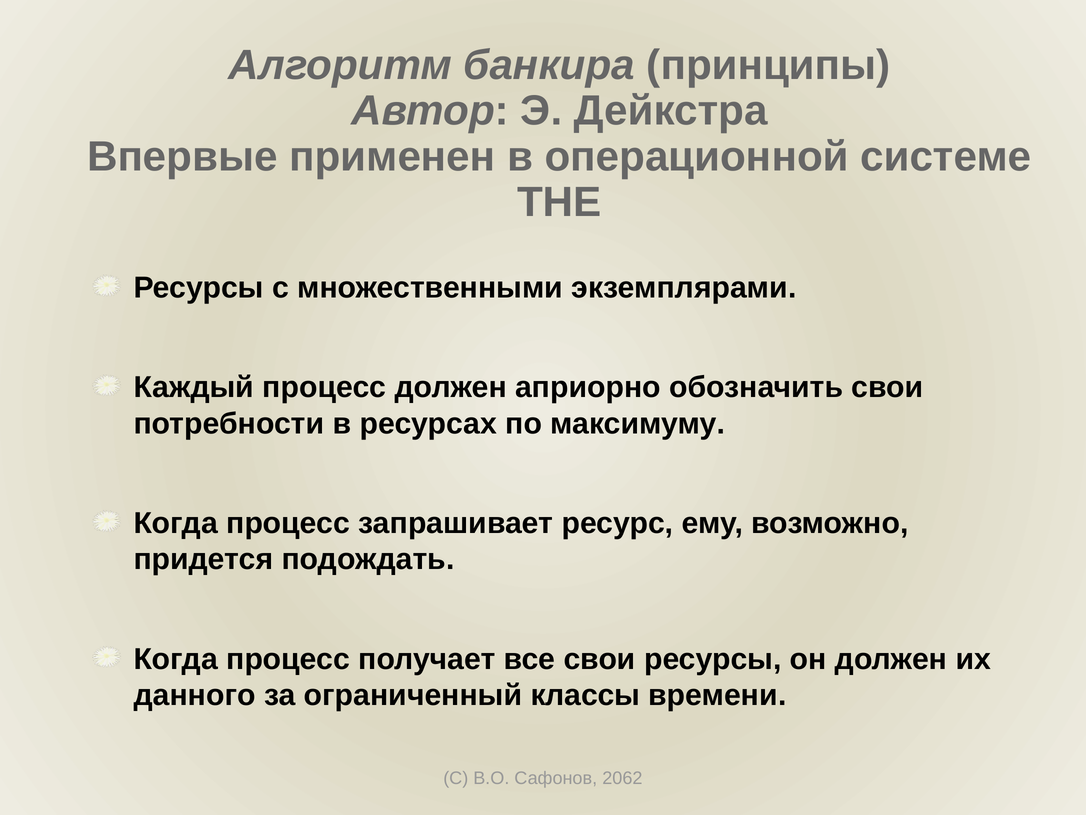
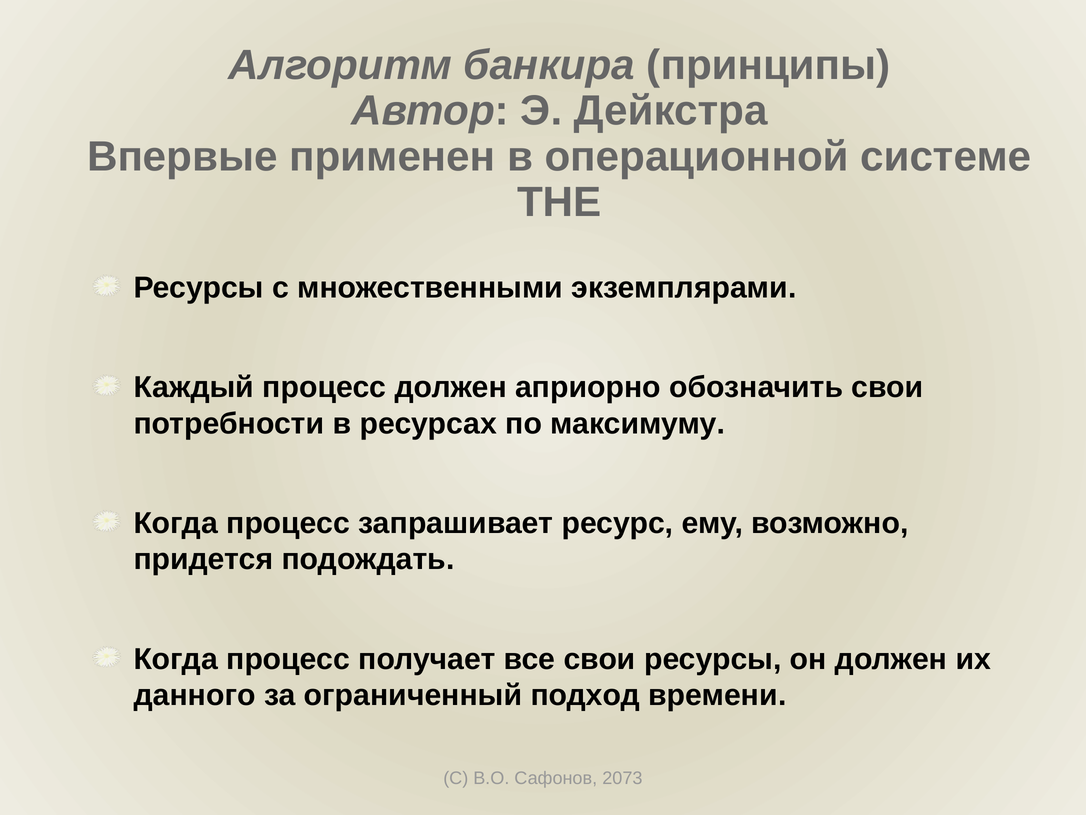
классы: классы -> подход (585, 695)
2062: 2062 -> 2073 (622, 778)
